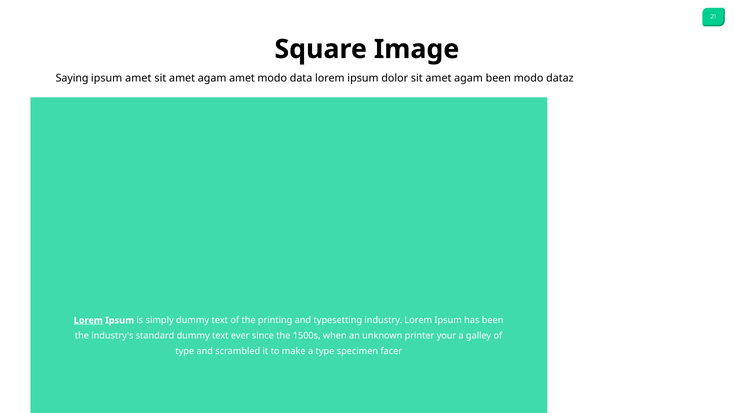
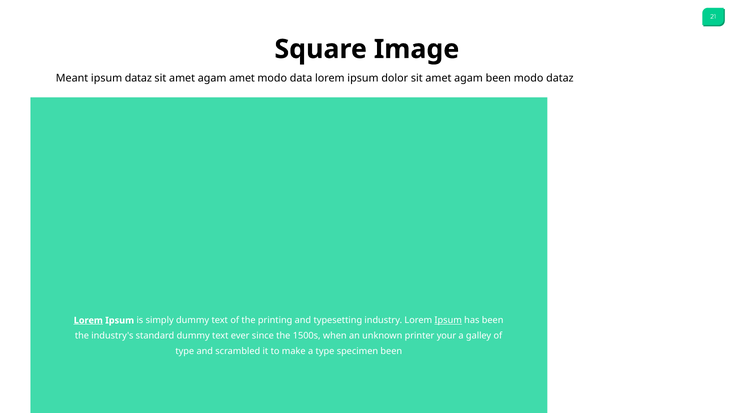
Saying: Saying -> Meant (72, 78)
ipsum amet: amet -> dataz (138, 78)
Ipsum underline: none -> present (448, 320)
specimen facer: facer -> been (391, 351)
